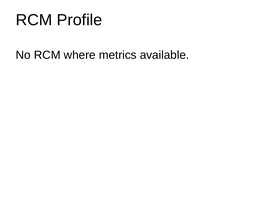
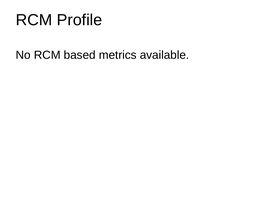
where: where -> based (80, 55)
